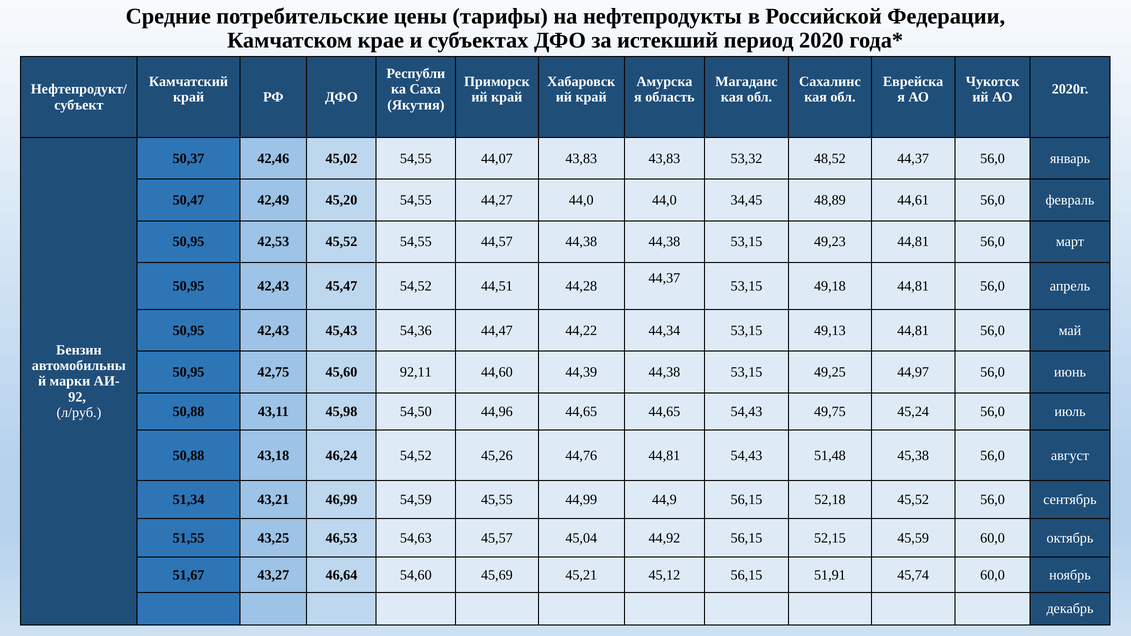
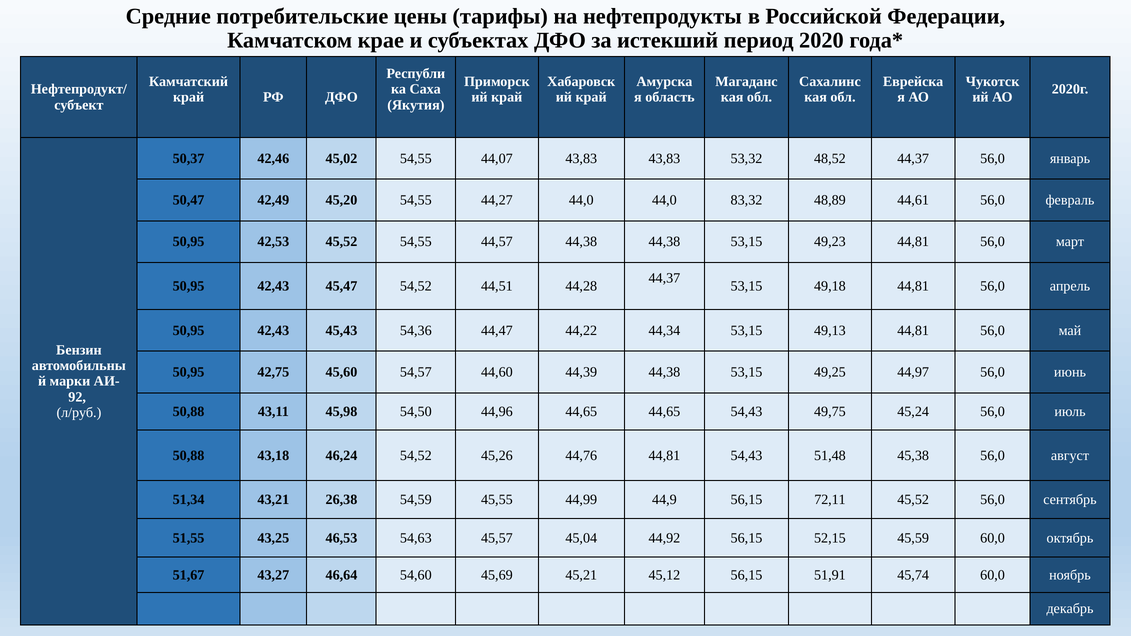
34,45: 34,45 -> 83,32 (747, 200)
92,11: 92,11 -> 54,57 (416, 372)
46,99: 46,99 -> 26,38 (341, 500)
52,18: 52,18 -> 72,11 (830, 500)
